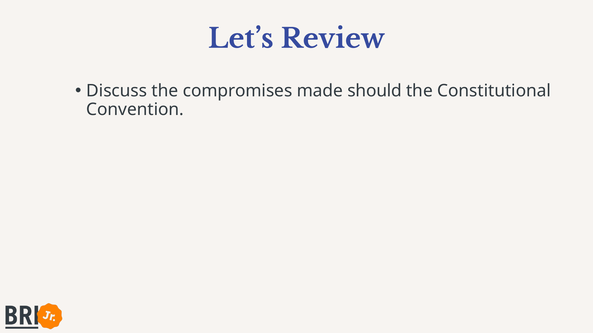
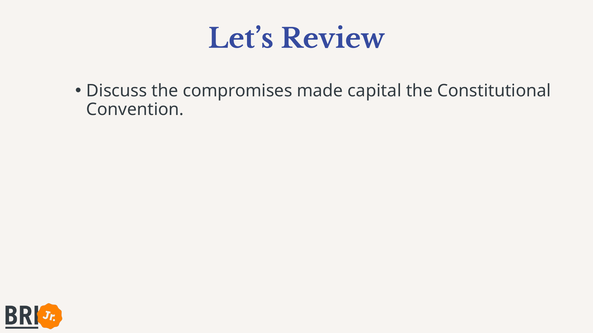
should: should -> capital (375, 91)
